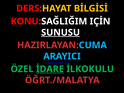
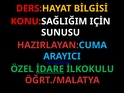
SUNUSU underline: present -> none (61, 33)
